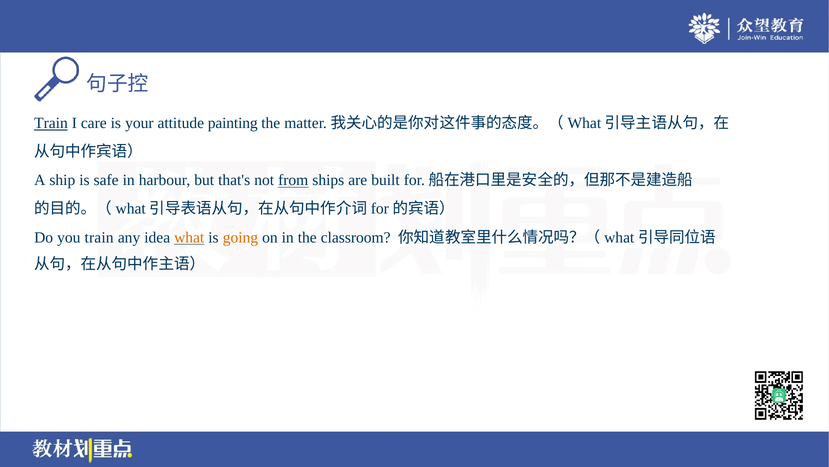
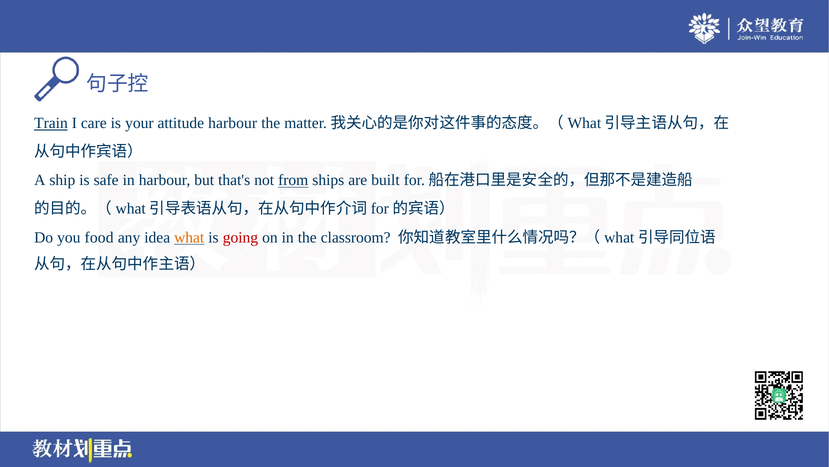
attitude painting: painting -> harbour (233, 123)
you train: train -> food (99, 237)
going colour: orange -> red (240, 237)
